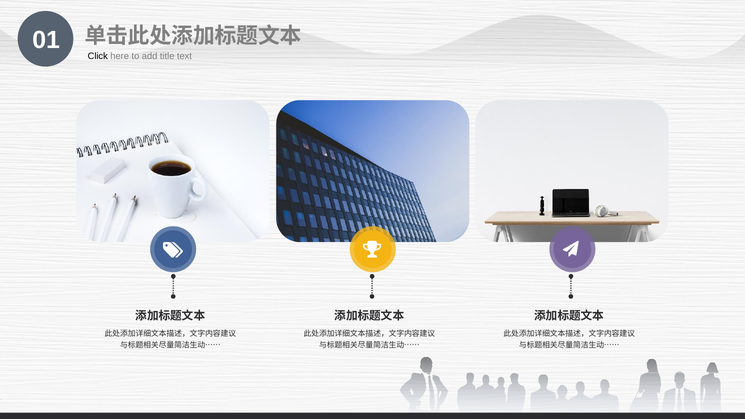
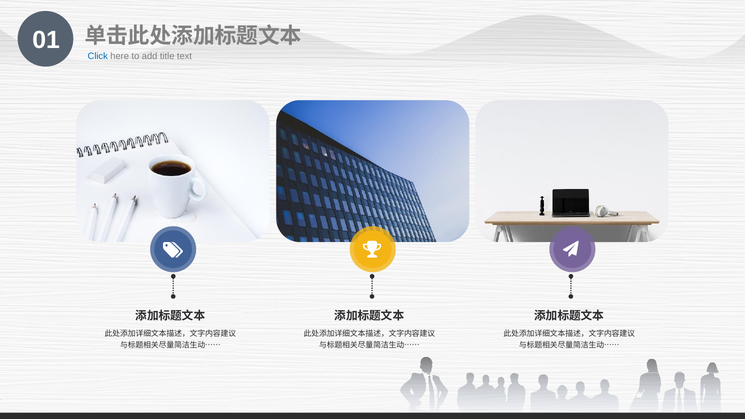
Click colour: black -> blue (98, 56)
